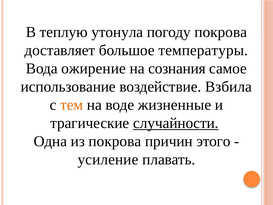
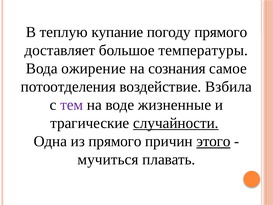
утонула: утонула -> купание (117, 32)
погоду покрова: покрова -> прямого (221, 32)
использование: использование -> потоотделения (68, 87)
тем colour: orange -> purple (72, 105)
из покрова: покрова -> прямого (115, 141)
этого underline: none -> present (213, 141)
усиление: усиление -> мучиться (108, 159)
